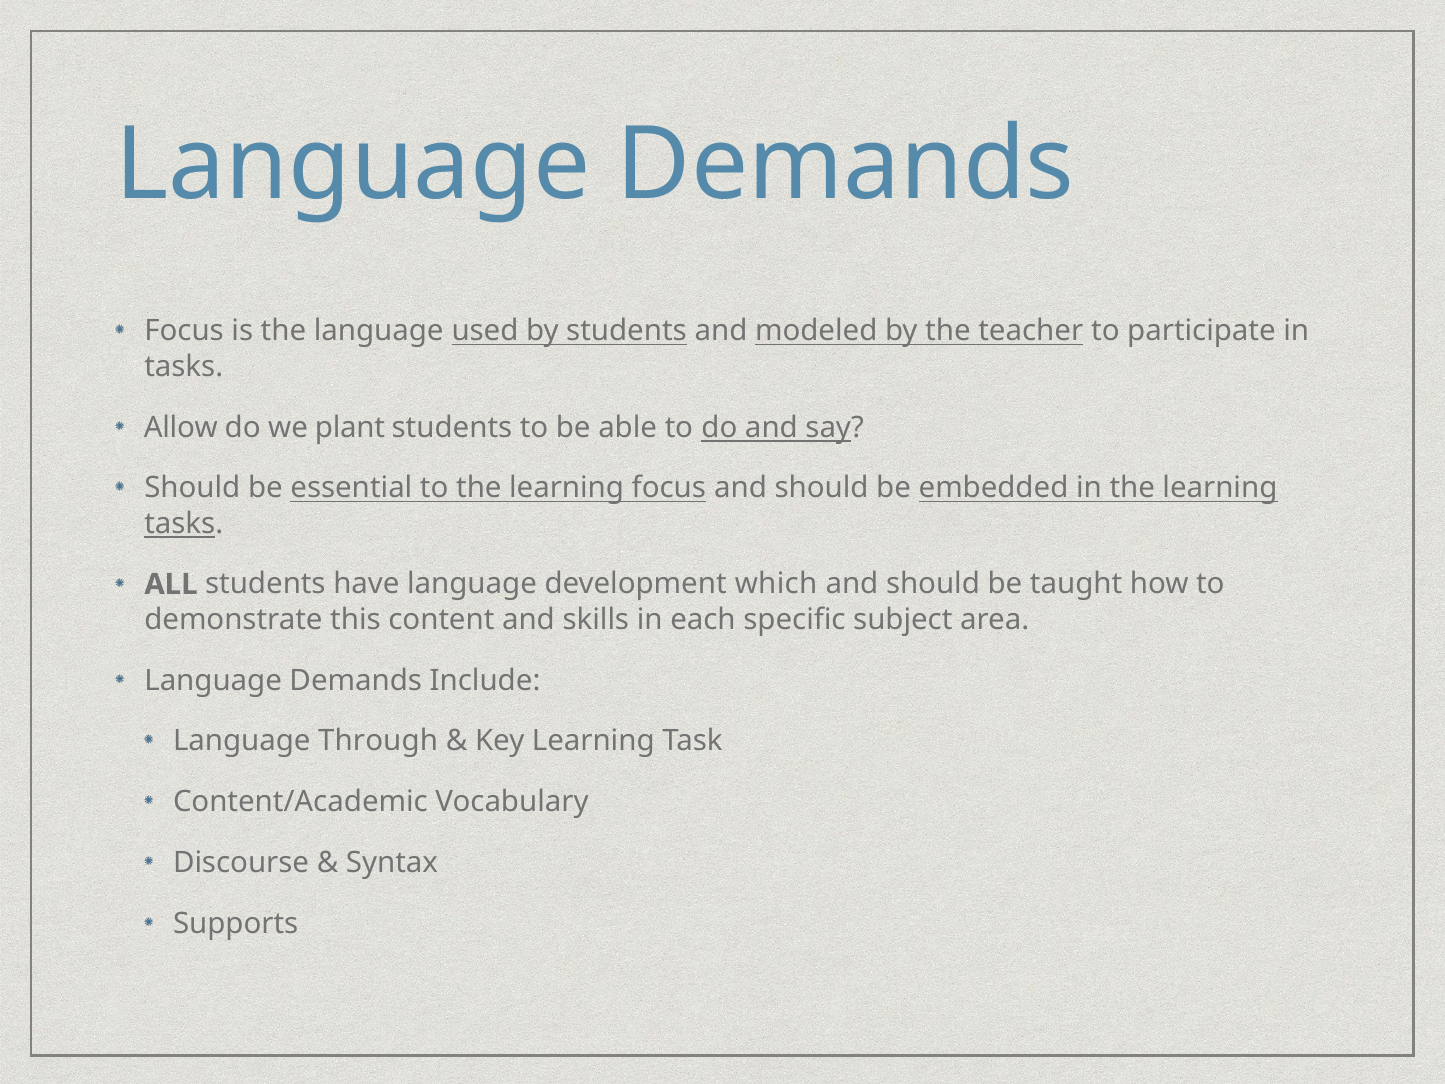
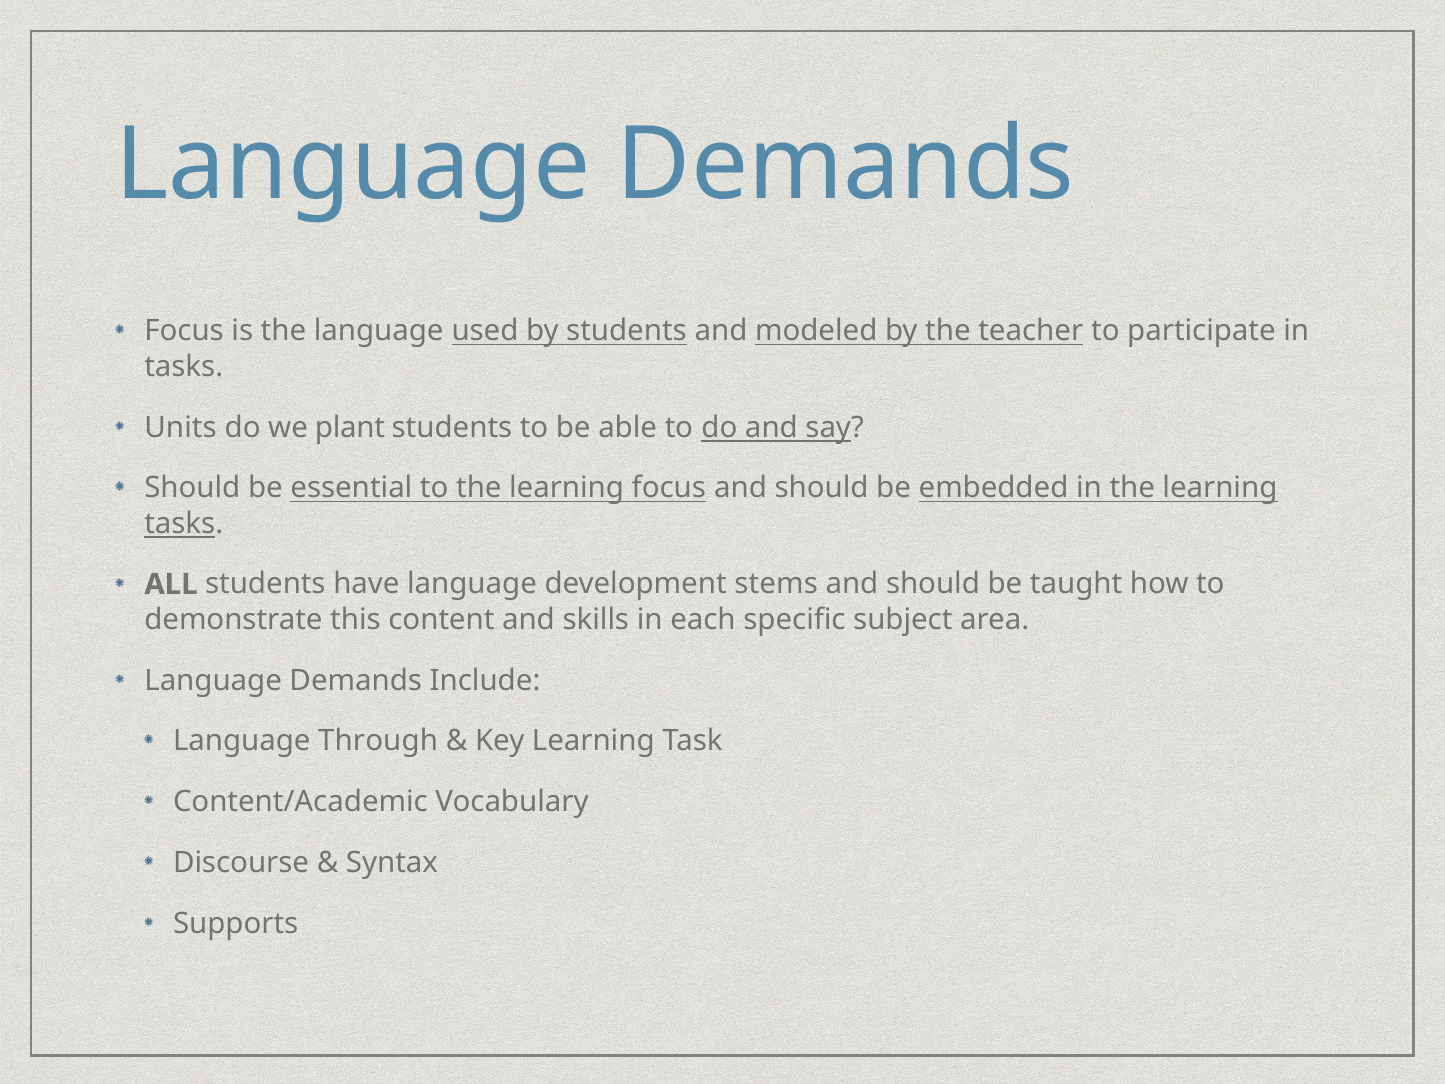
Allow: Allow -> Units (181, 427)
which: which -> stems (776, 584)
